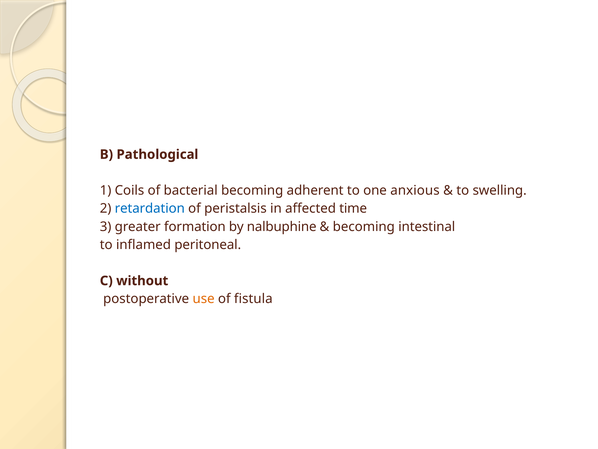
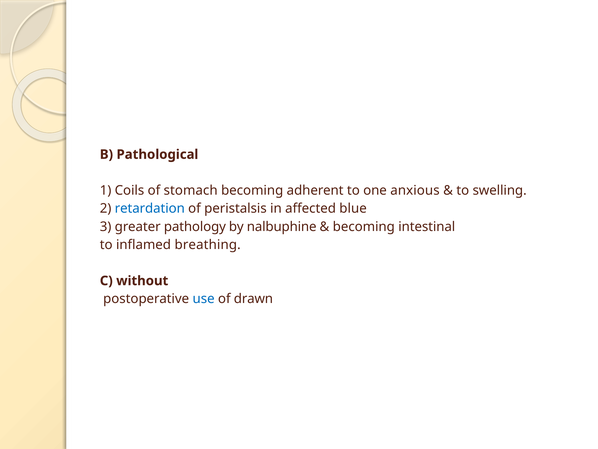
bacterial: bacterial -> stomach (191, 190)
time: time -> blue (353, 208)
formation: formation -> pathology (195, 226)
peritoneal: peritoneal -> breathing (208, 244)
use colour: orange -> blue (204, 299)
fistula: fistula -> drawn (253, 299)
